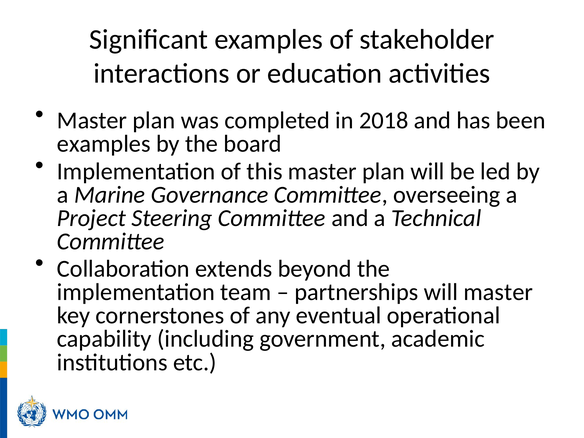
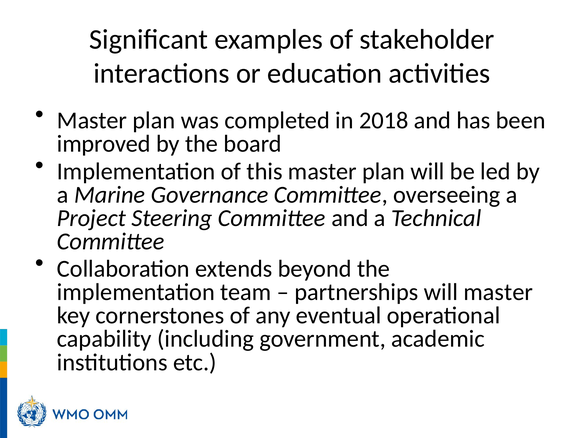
examples: examples -> improved (104, 144)
